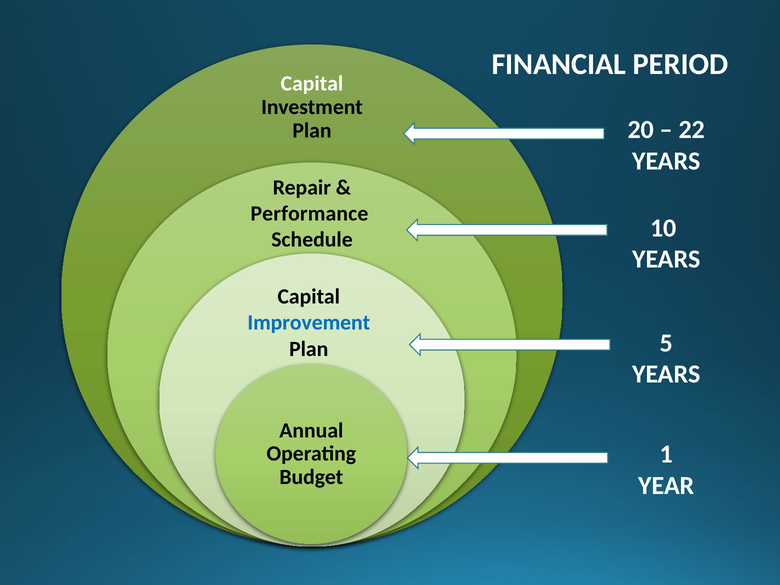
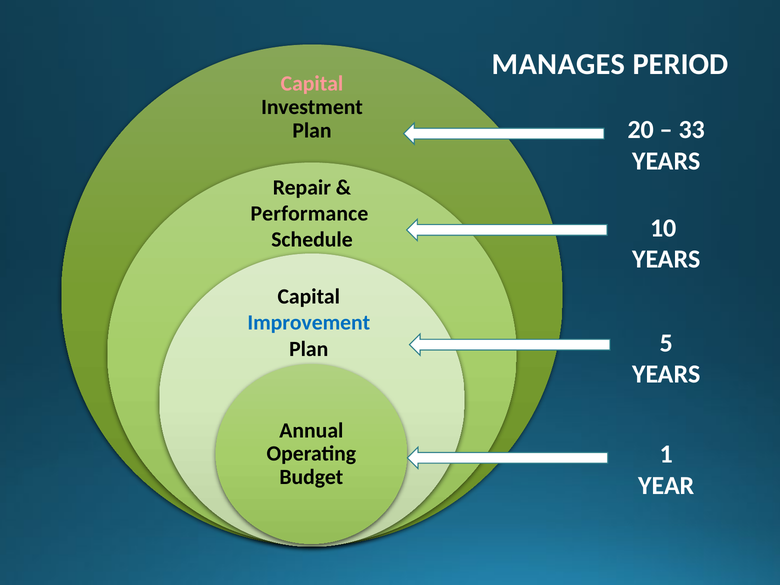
FINANCIAL: FINANCIAL -> MANAGES (559, 64)
Capital colour: white -> pink (312, 84)
22: 22 -> 33 (692, 130)
